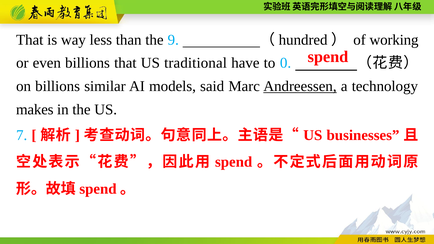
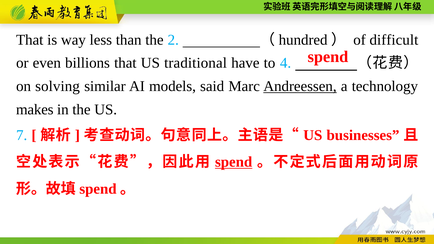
9: 9 -> 2 (173, 40)
working: working -> difficult (394, 40)
0: 0 -> 4 (286, 63)
on billions: billions -> solving (58, 86)
spend underline: none -> present (234, 162)
